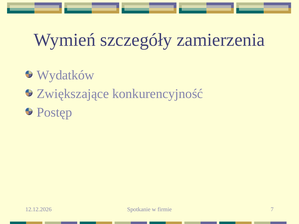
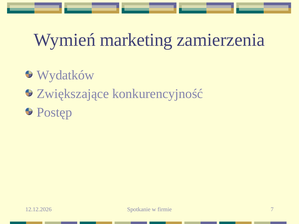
szczegóły: szczegóły -> marketing (136, 40)
